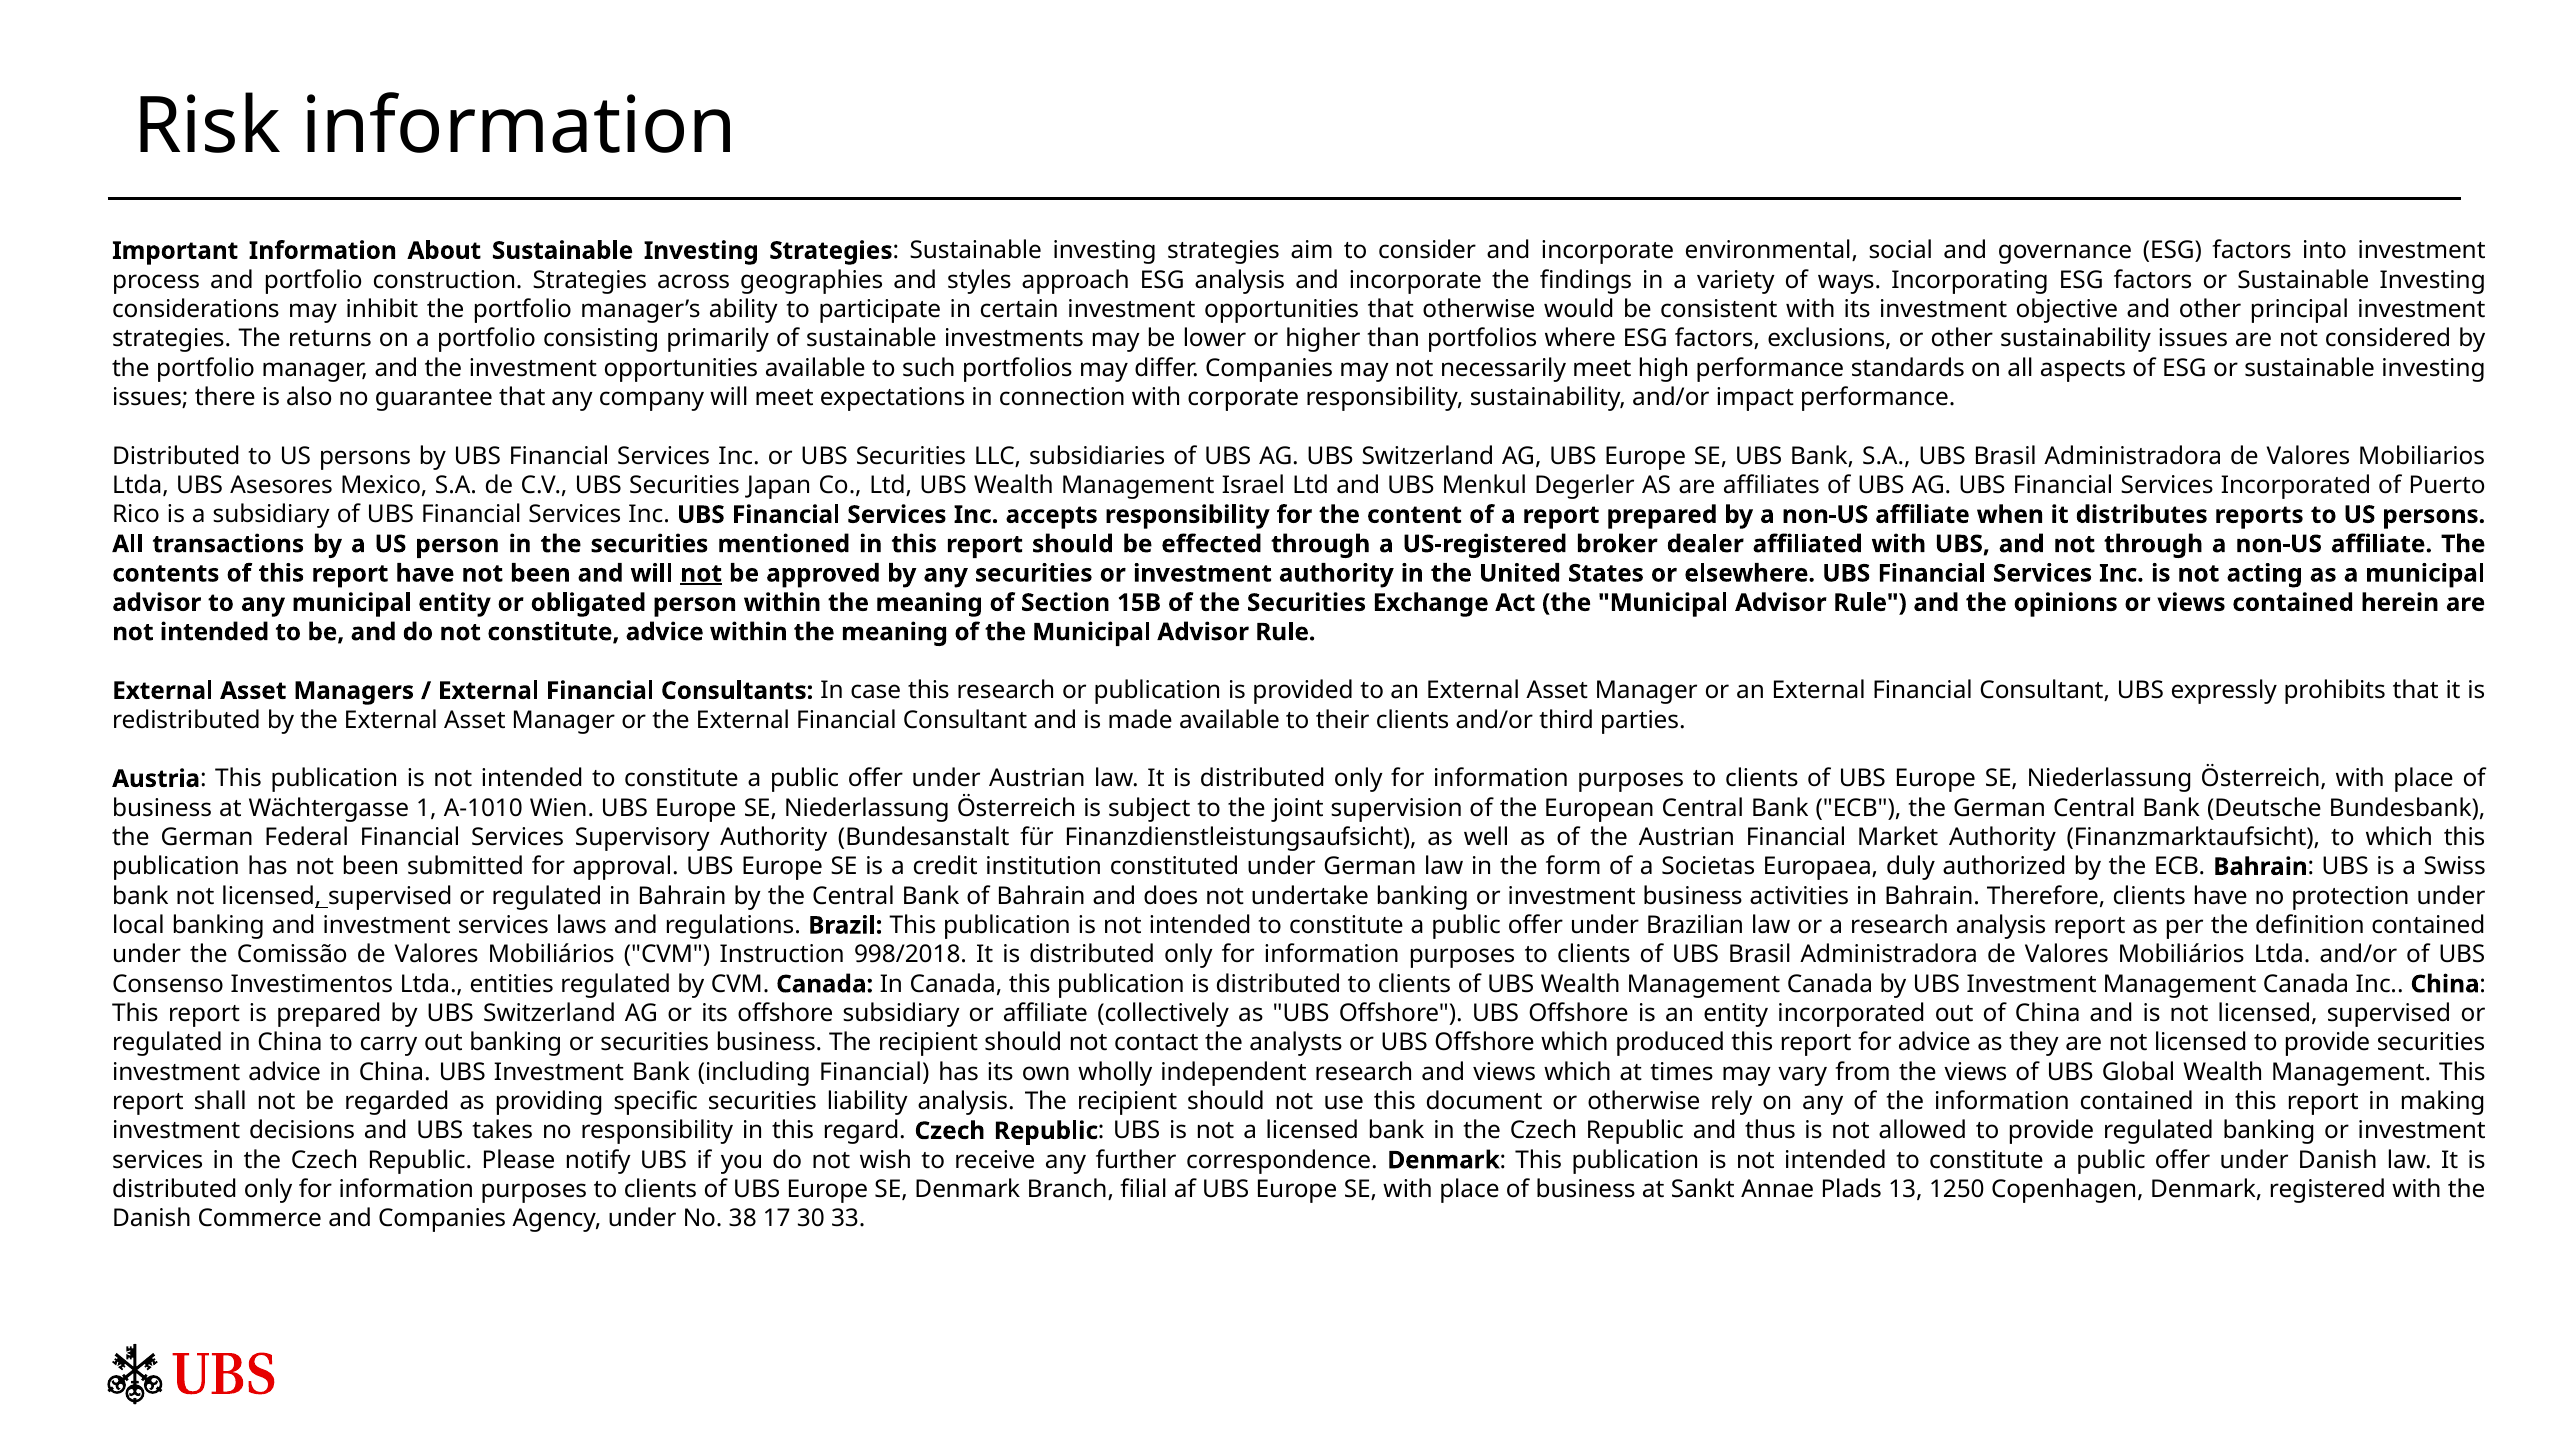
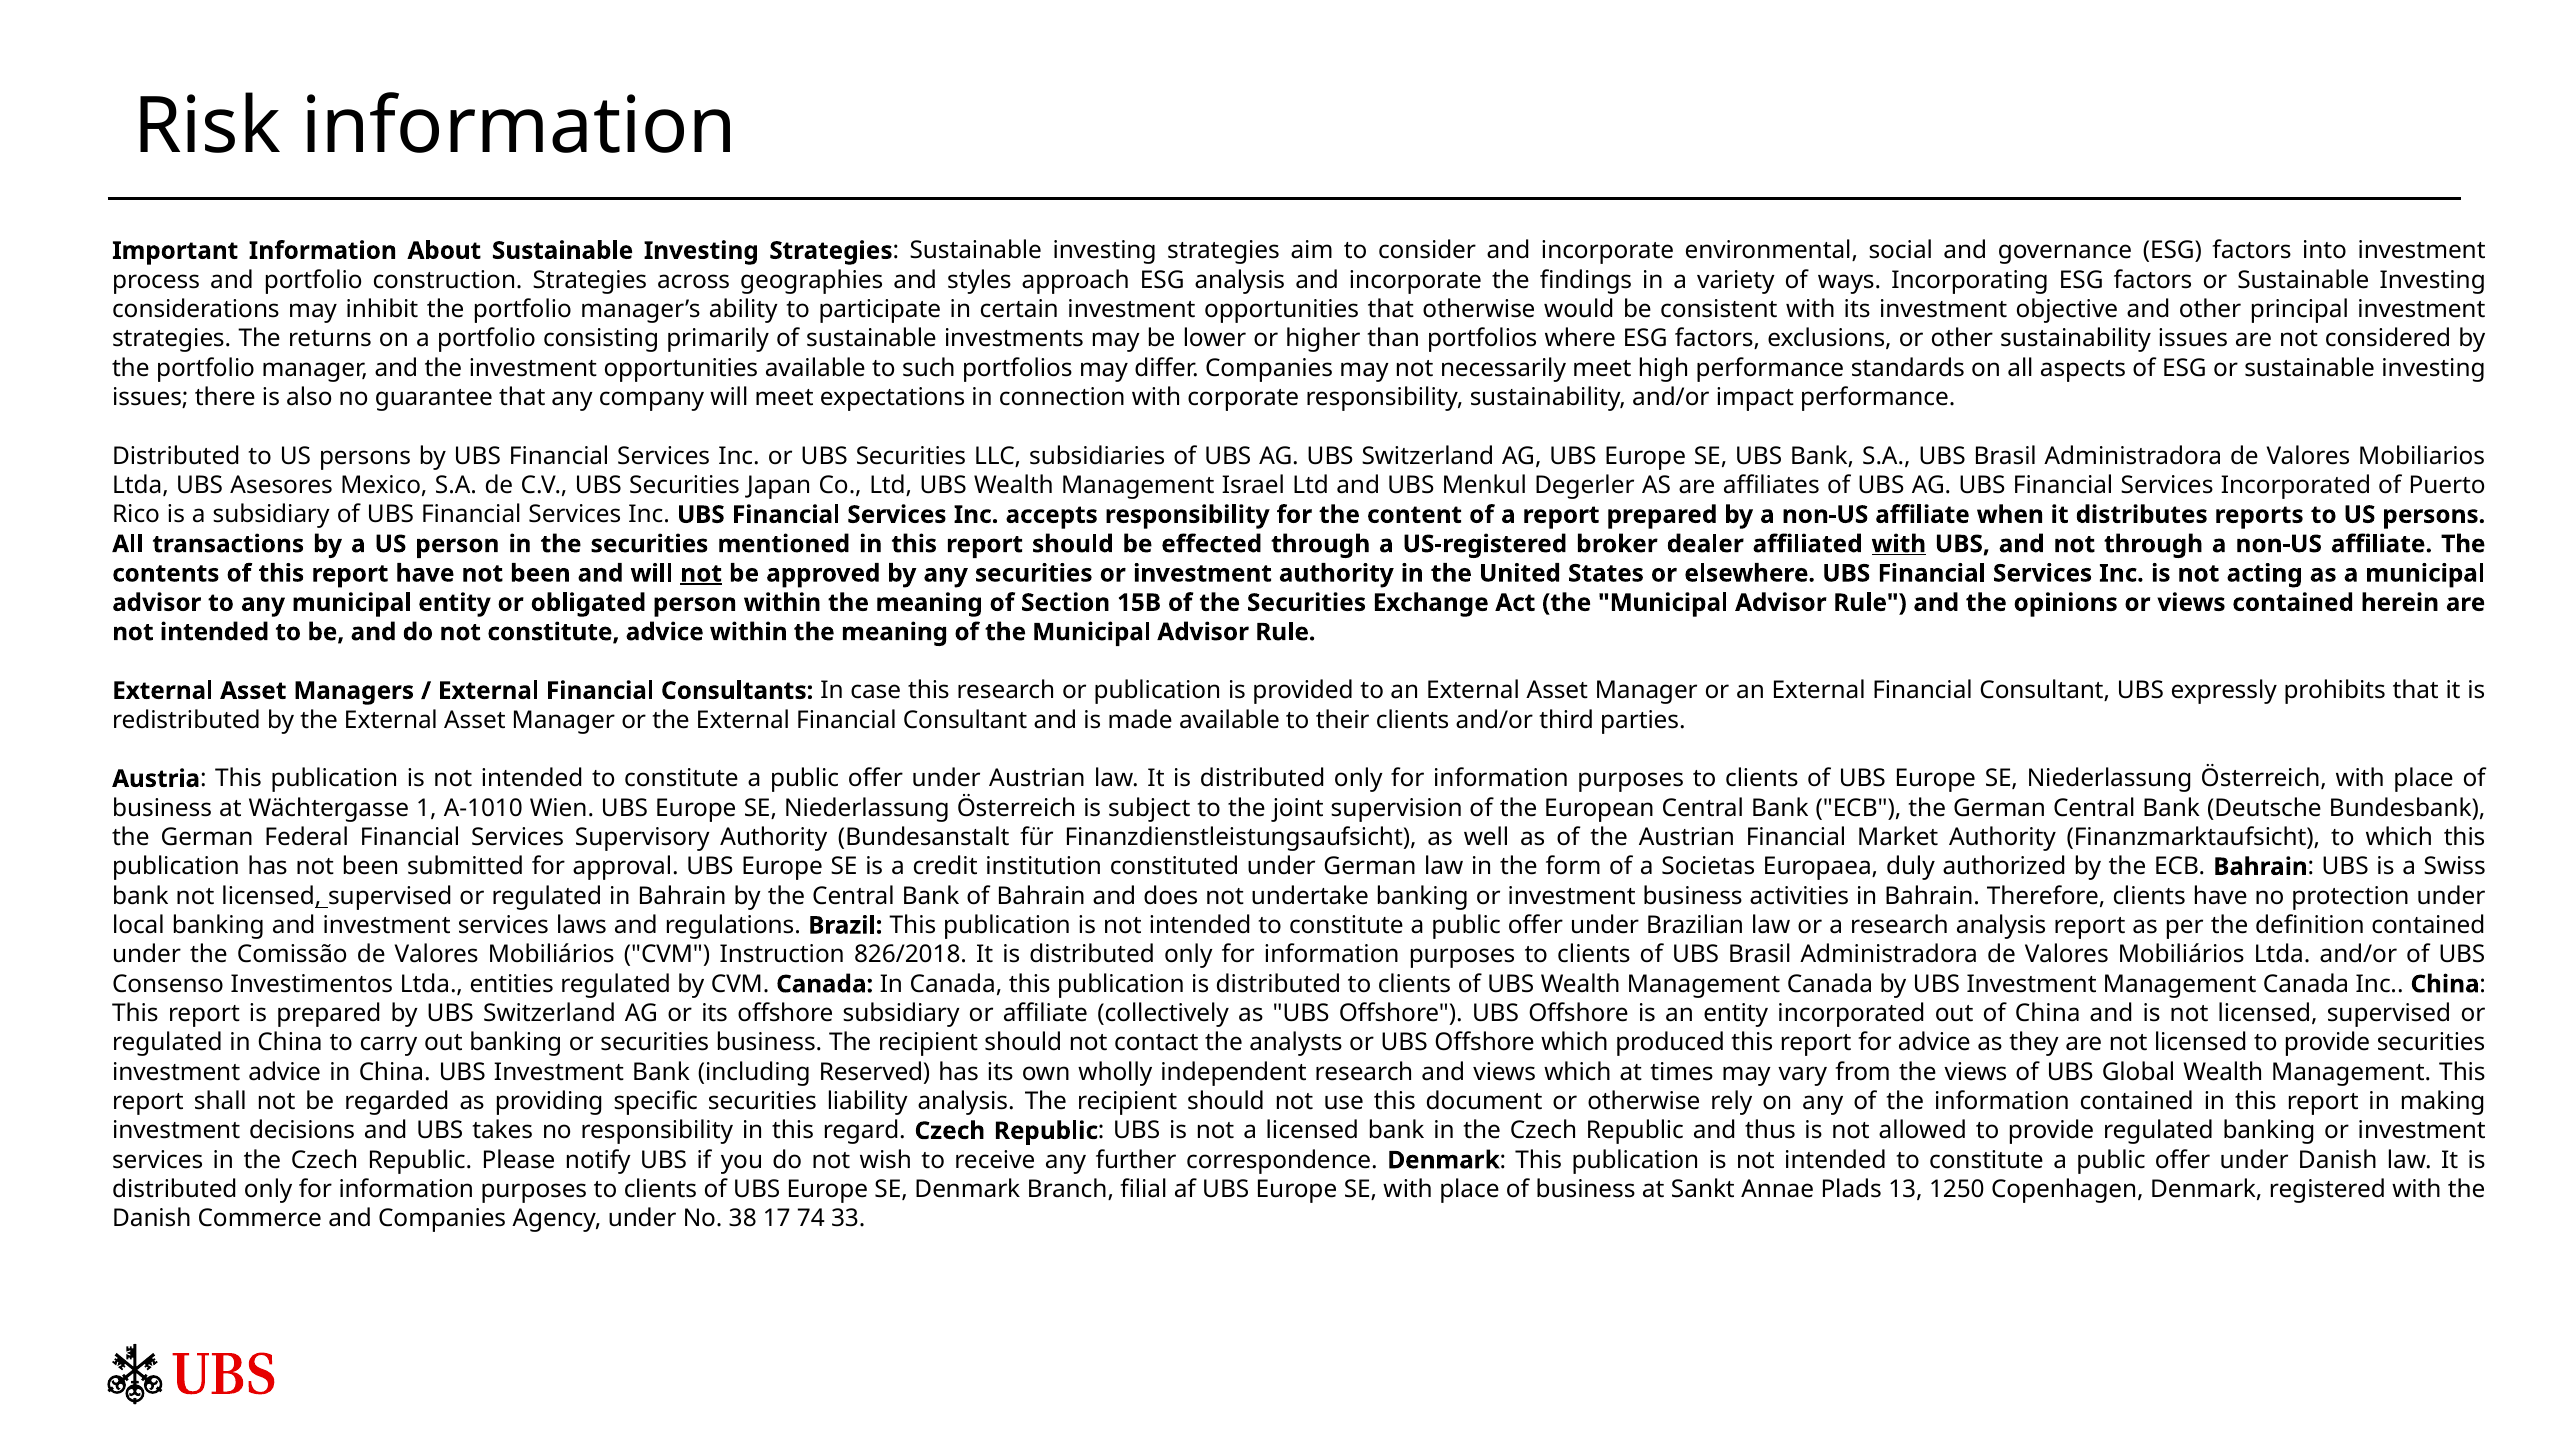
with underline: none -> present (1899, 544)
998/2018: 998/2018 -> 826/2018 (911, 955)
including Financial: Financial -> Reserved (875, 1072)
30: 30 -> 74 (811, 1219)
